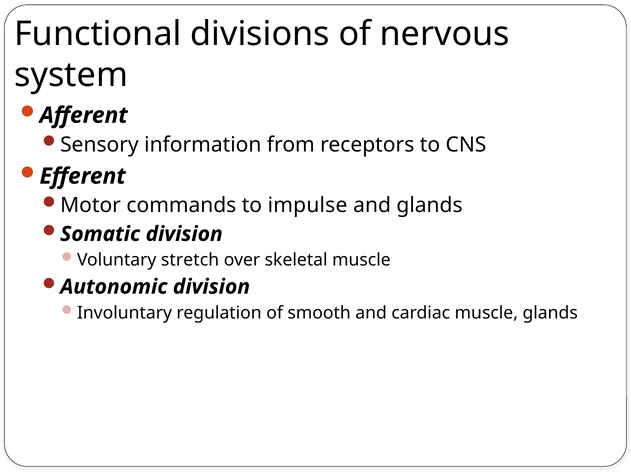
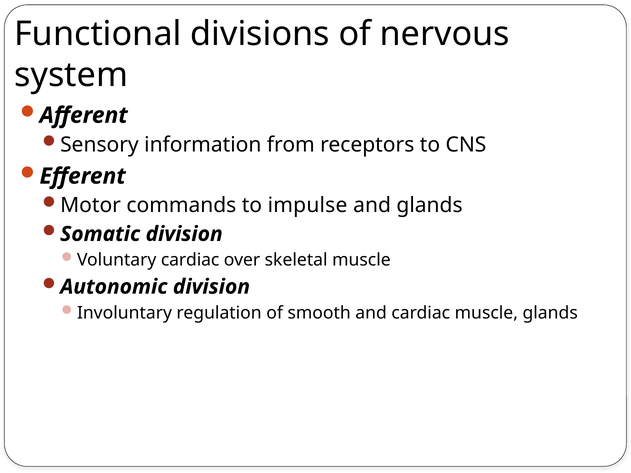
Voluntary stretch: stretch -> cardiac (190, 260)
